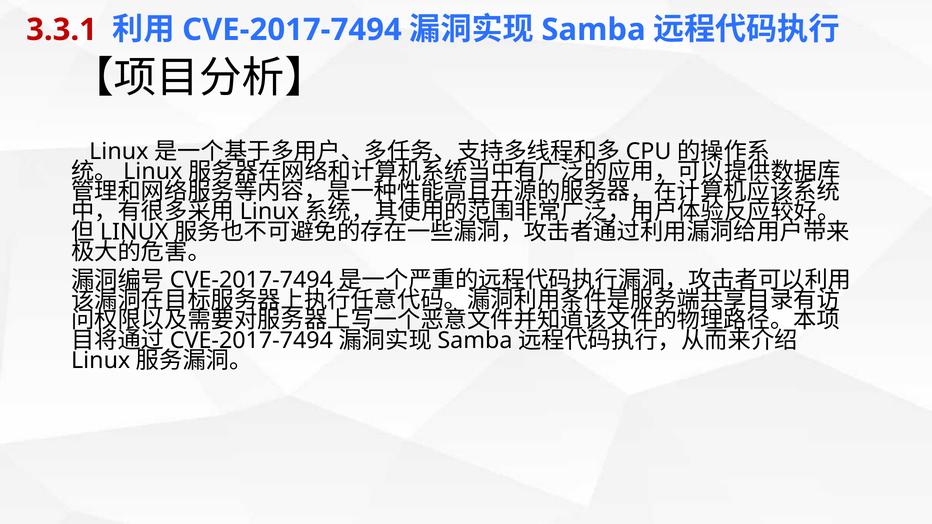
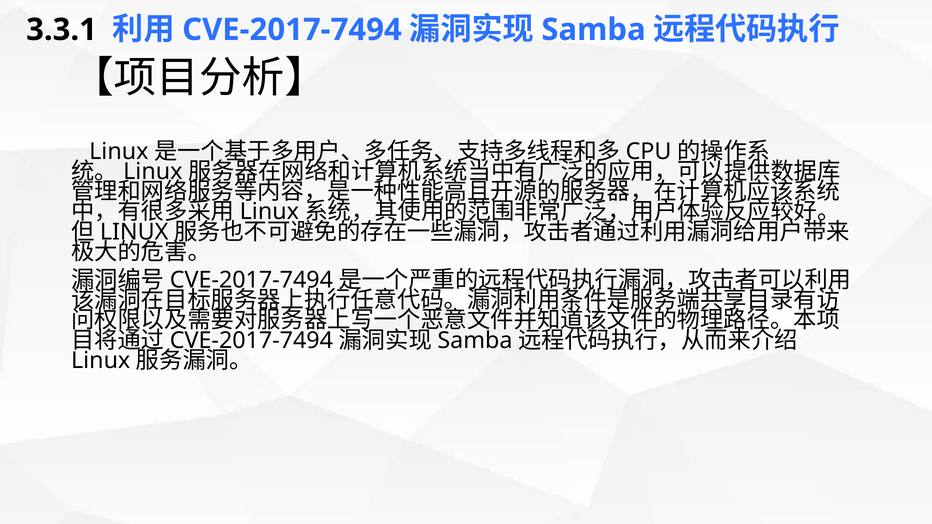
3.3.1 colour: red -> black (62, 30)
